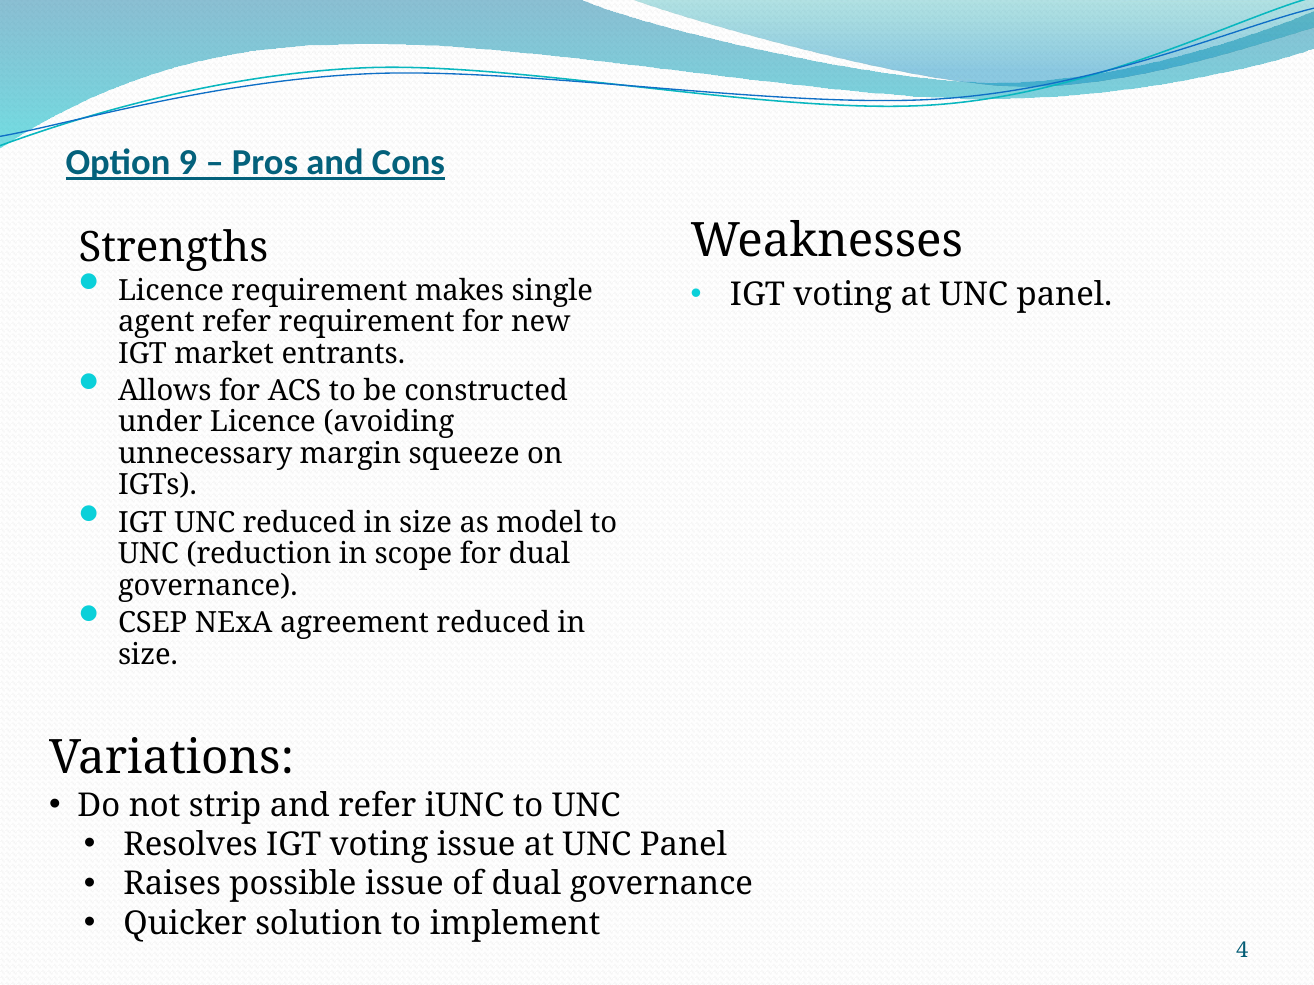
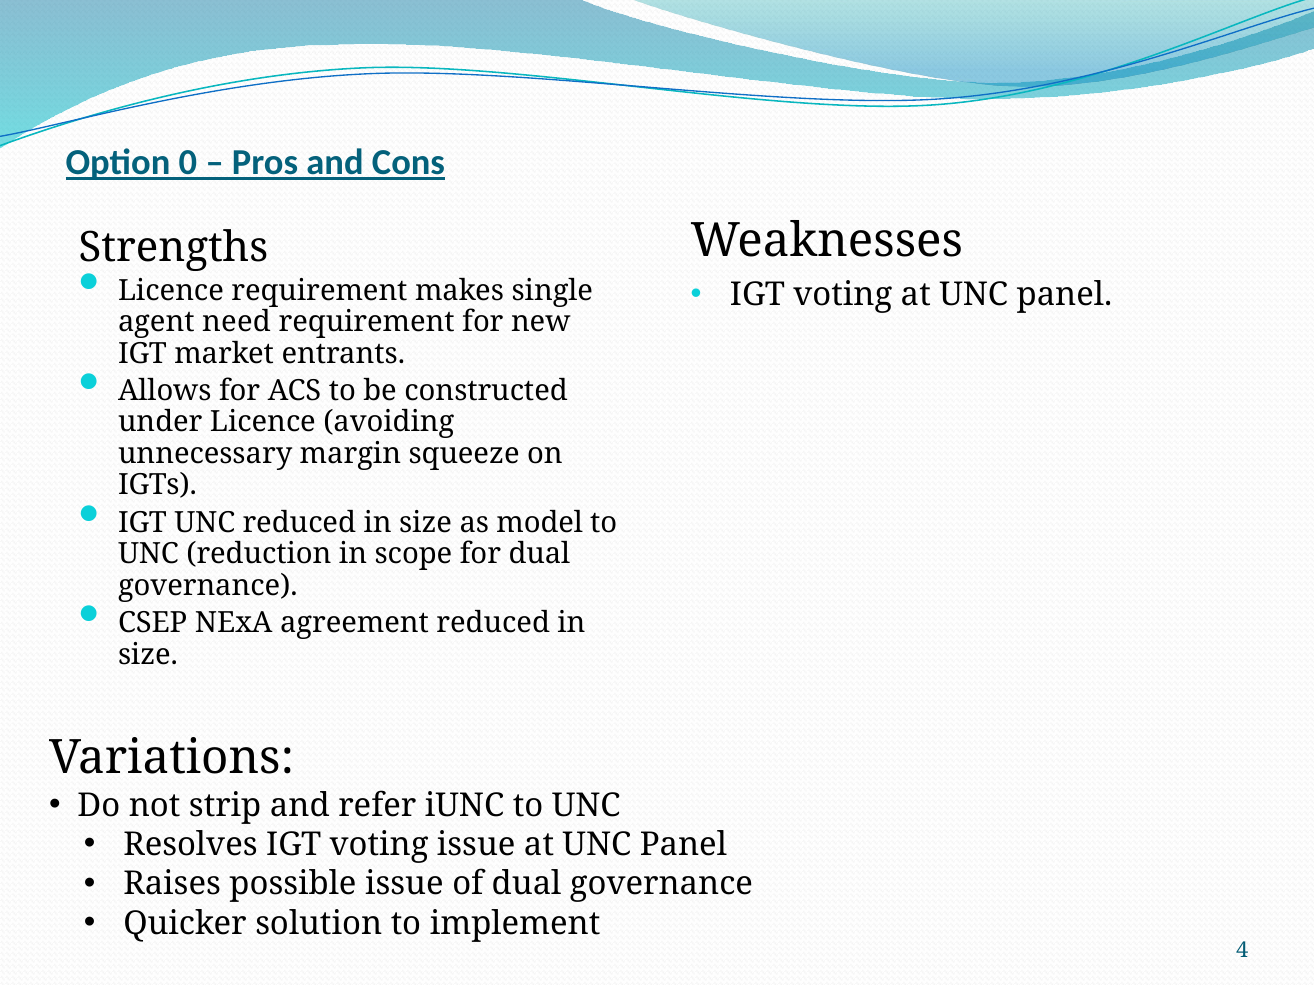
9: 9 -> 0 (188, 163)
agent refer: refer -> need (236, 322)
